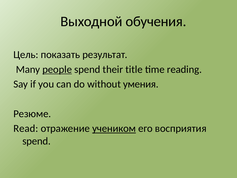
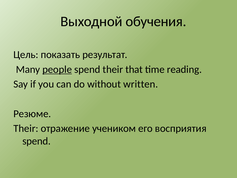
title: title -> that (134, 69)
умения: умения -> written (141, 84)
Read: Read -> Their (26, 128)
учеником underline: present -> none (114, 128)
